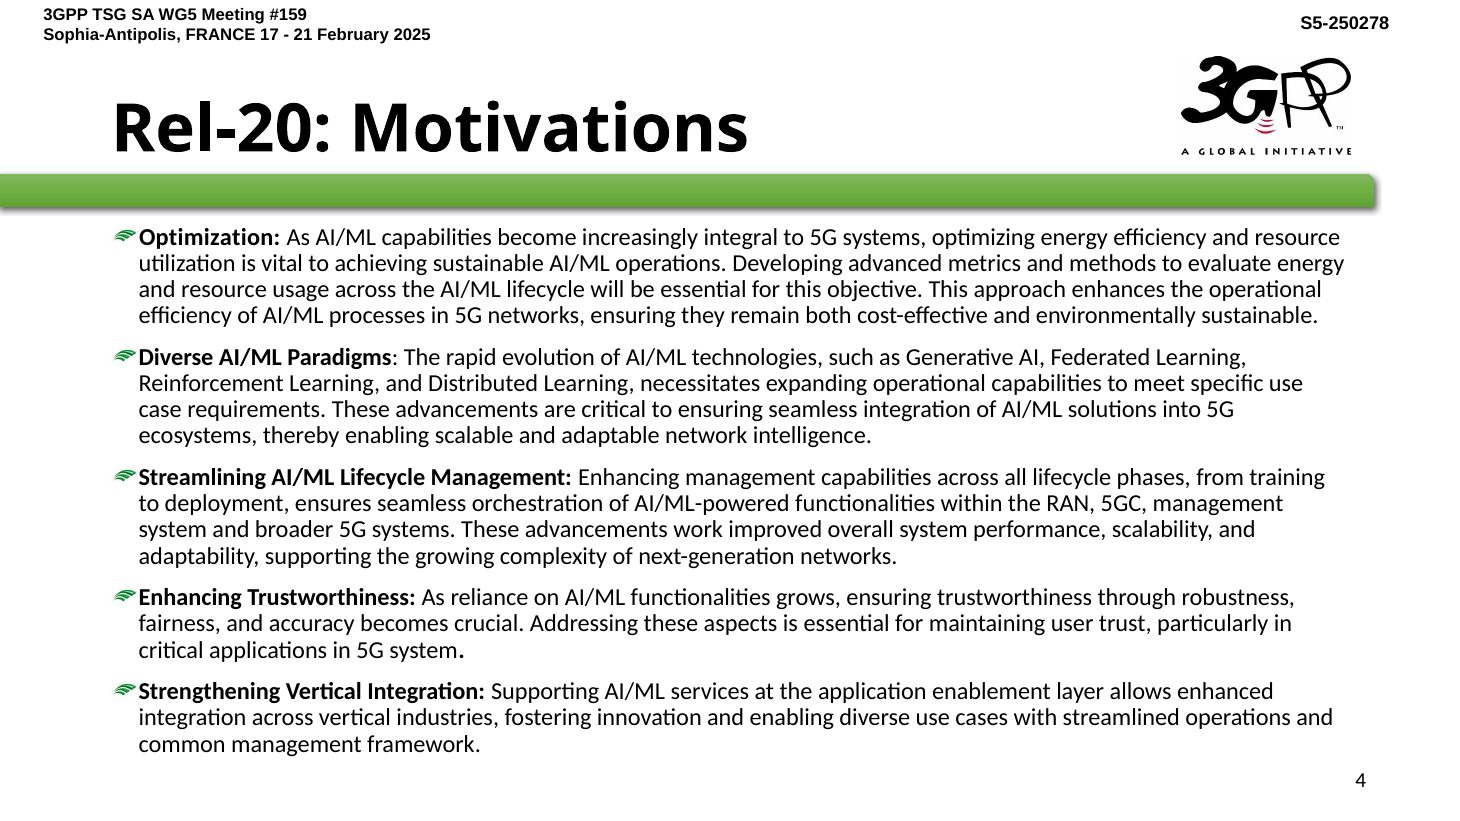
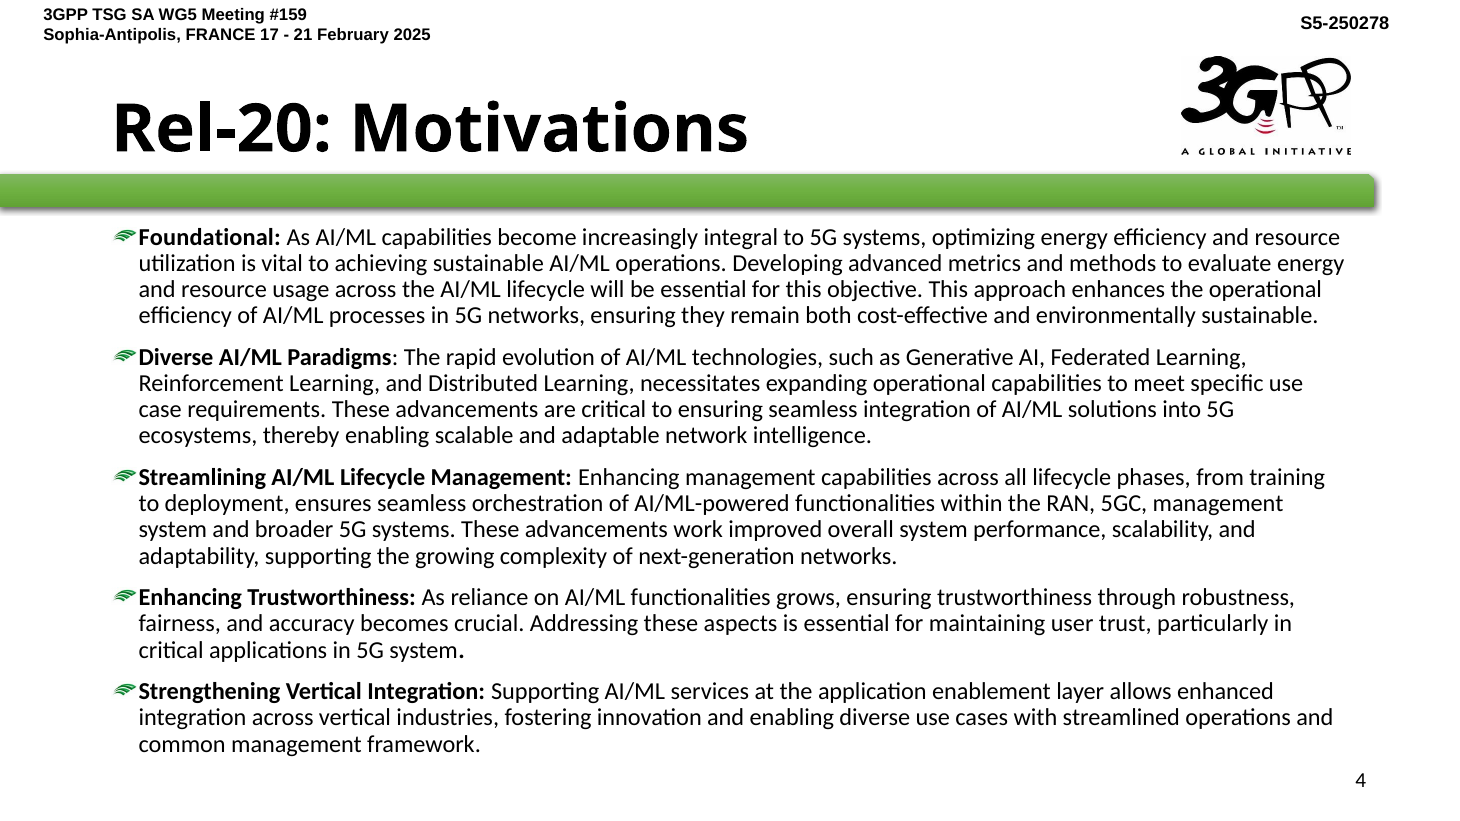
Optimization: Optimization -> Foundational (210, 237)
